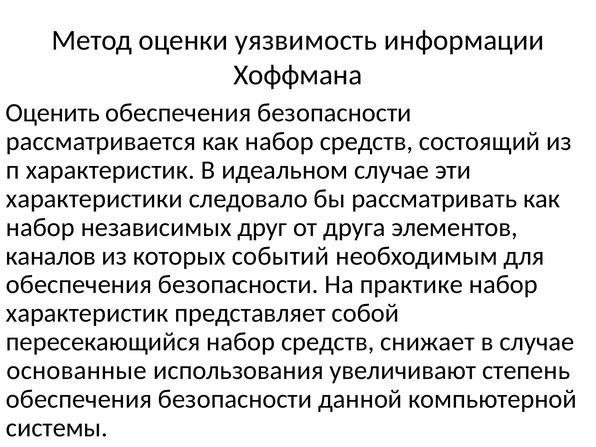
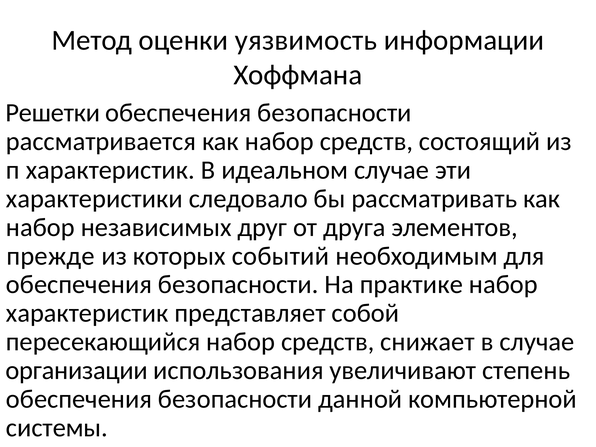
Оценить: Оценить -> Решетки (53, 113)
каналов: каналов -> прежде (51, 256)
основанные: основанные -> организации (77, 370)
